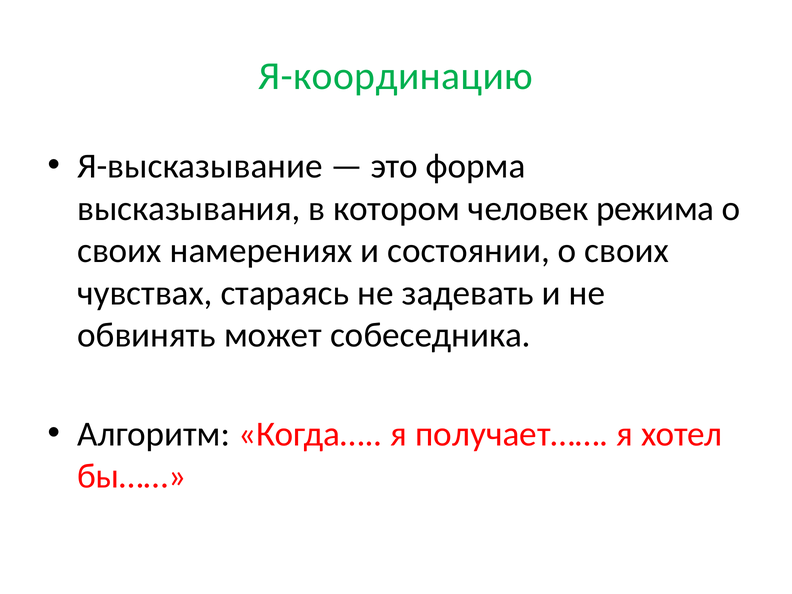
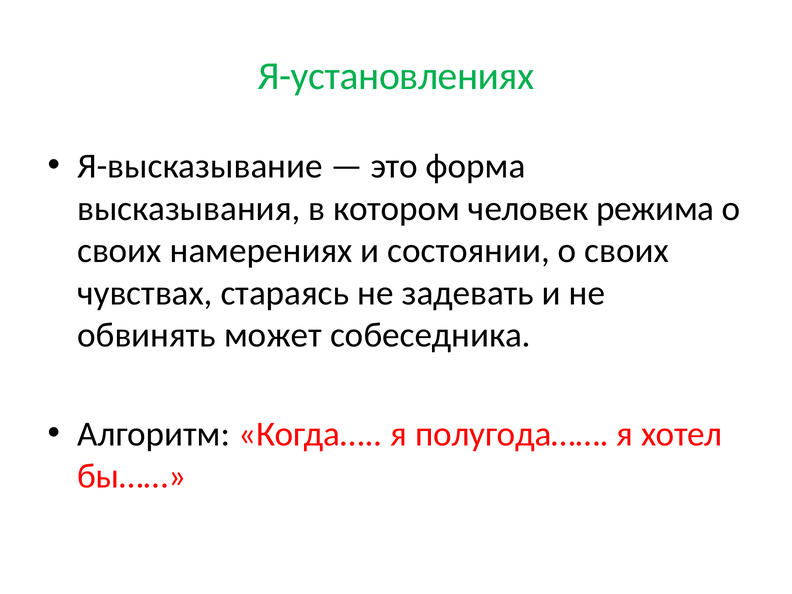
Я-координацию: Я-координацию -> Я-установлениях (396, 76)
получает……: получает…… -> полугода…… (512, 434)
